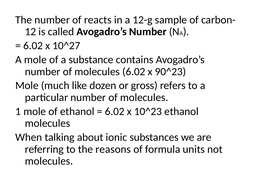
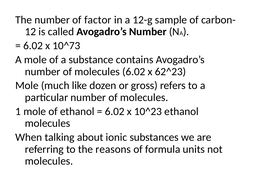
reacts: reacts -> factor (98, 20)
10^27: 10^27 -> 10^73 (66, 46)
90^23: 90^23 -> 62^23 (170, 72)
